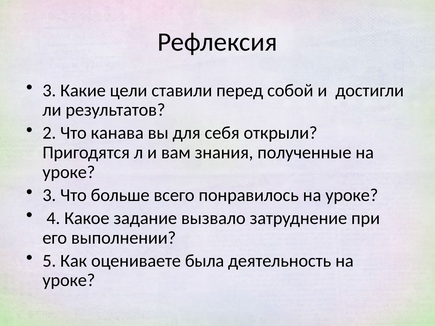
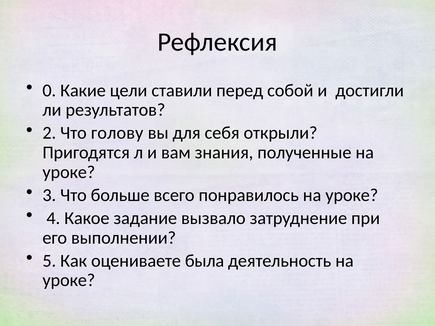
3: 3 -> 0 (49, 90)
канава: канава -> голову (117, 133)
